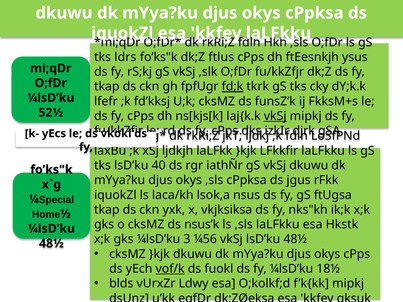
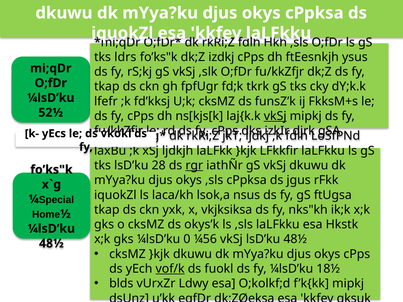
ftlus: ftlus -> izdkj (221, 57)
fd;k underline: present -> none (232, 87)
40: 40 -> 28 (159, 166)
rgr underline: none -> present (194, 166)
nsus’k: nsus’k -> okys’k (202, 225)
3: 3 -> 0 (187, 239)
